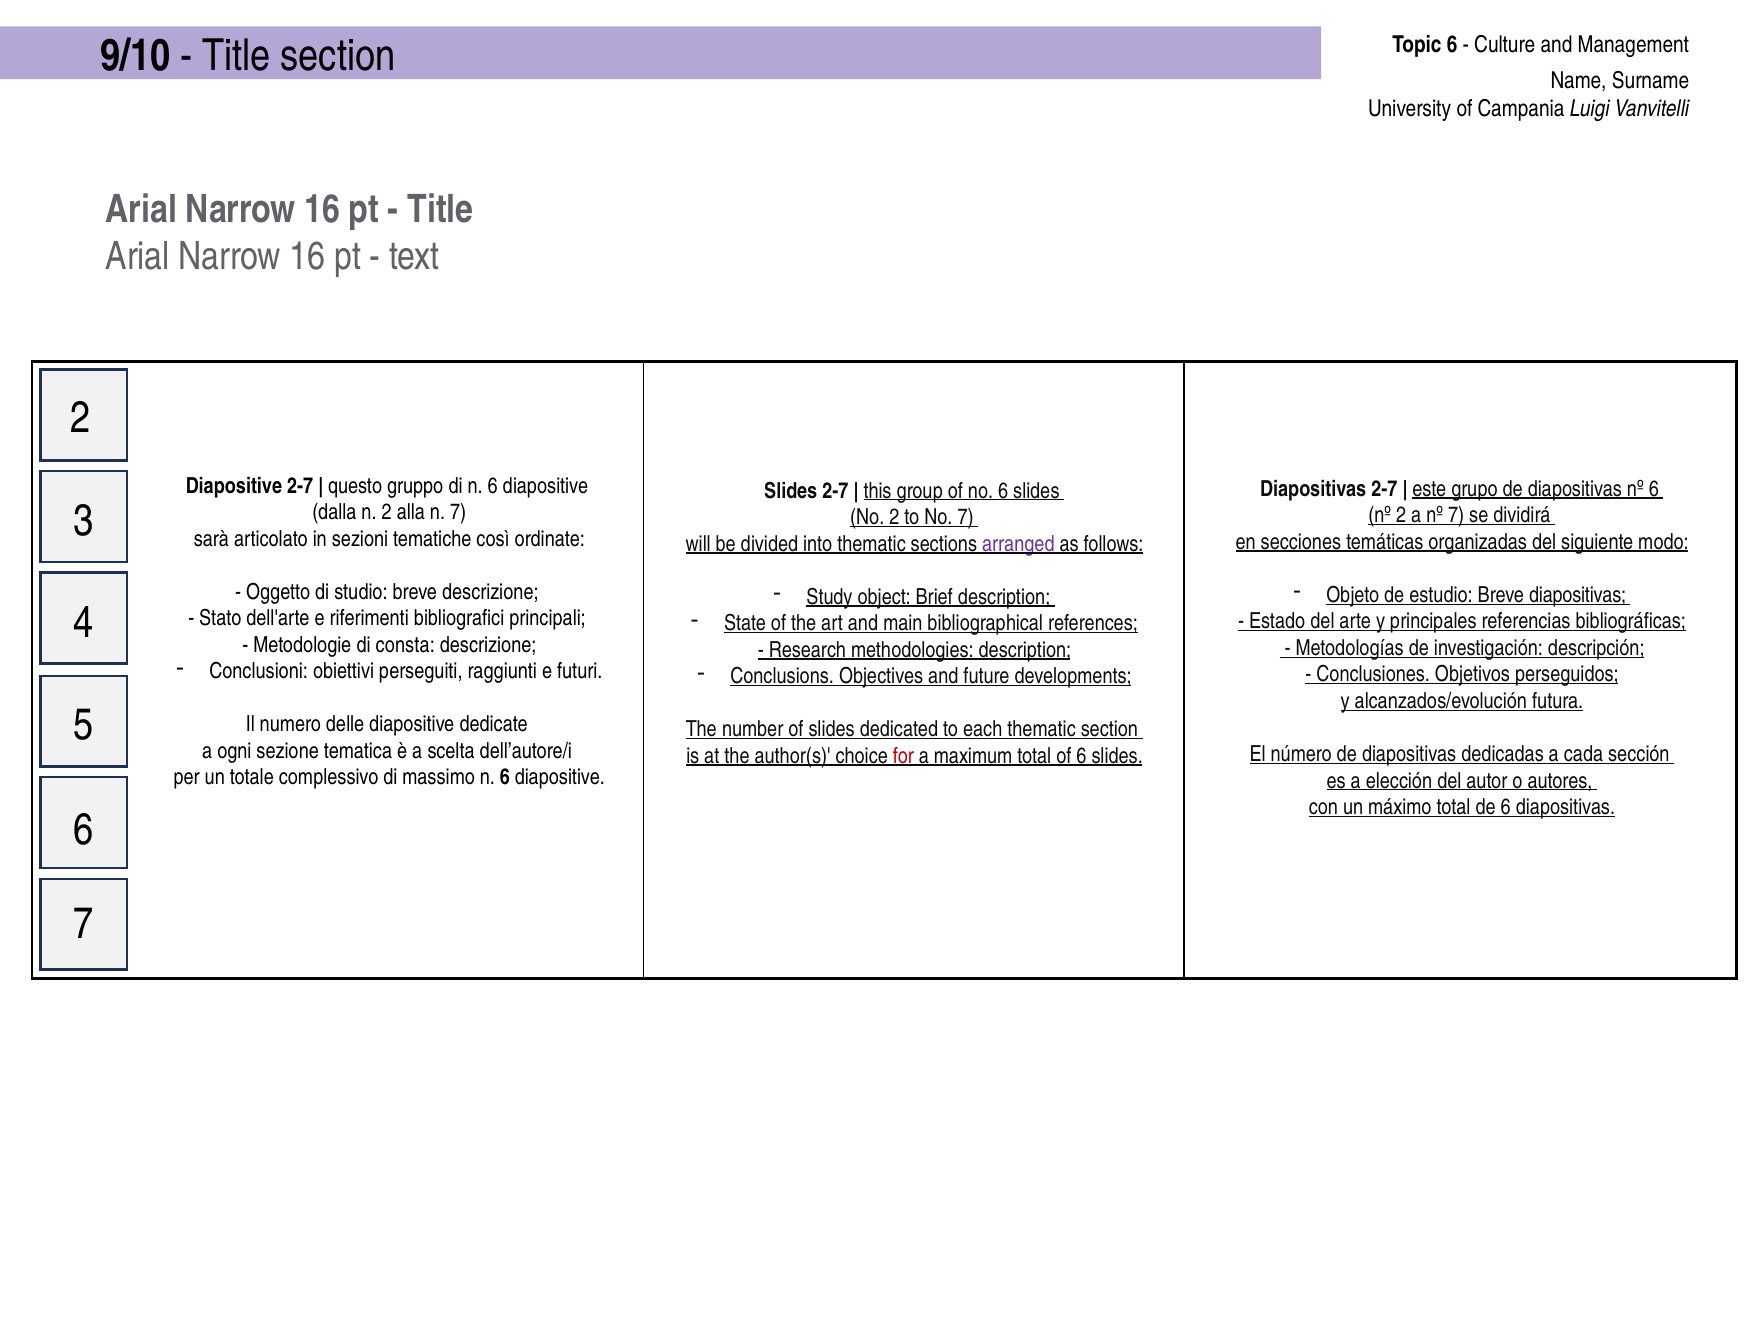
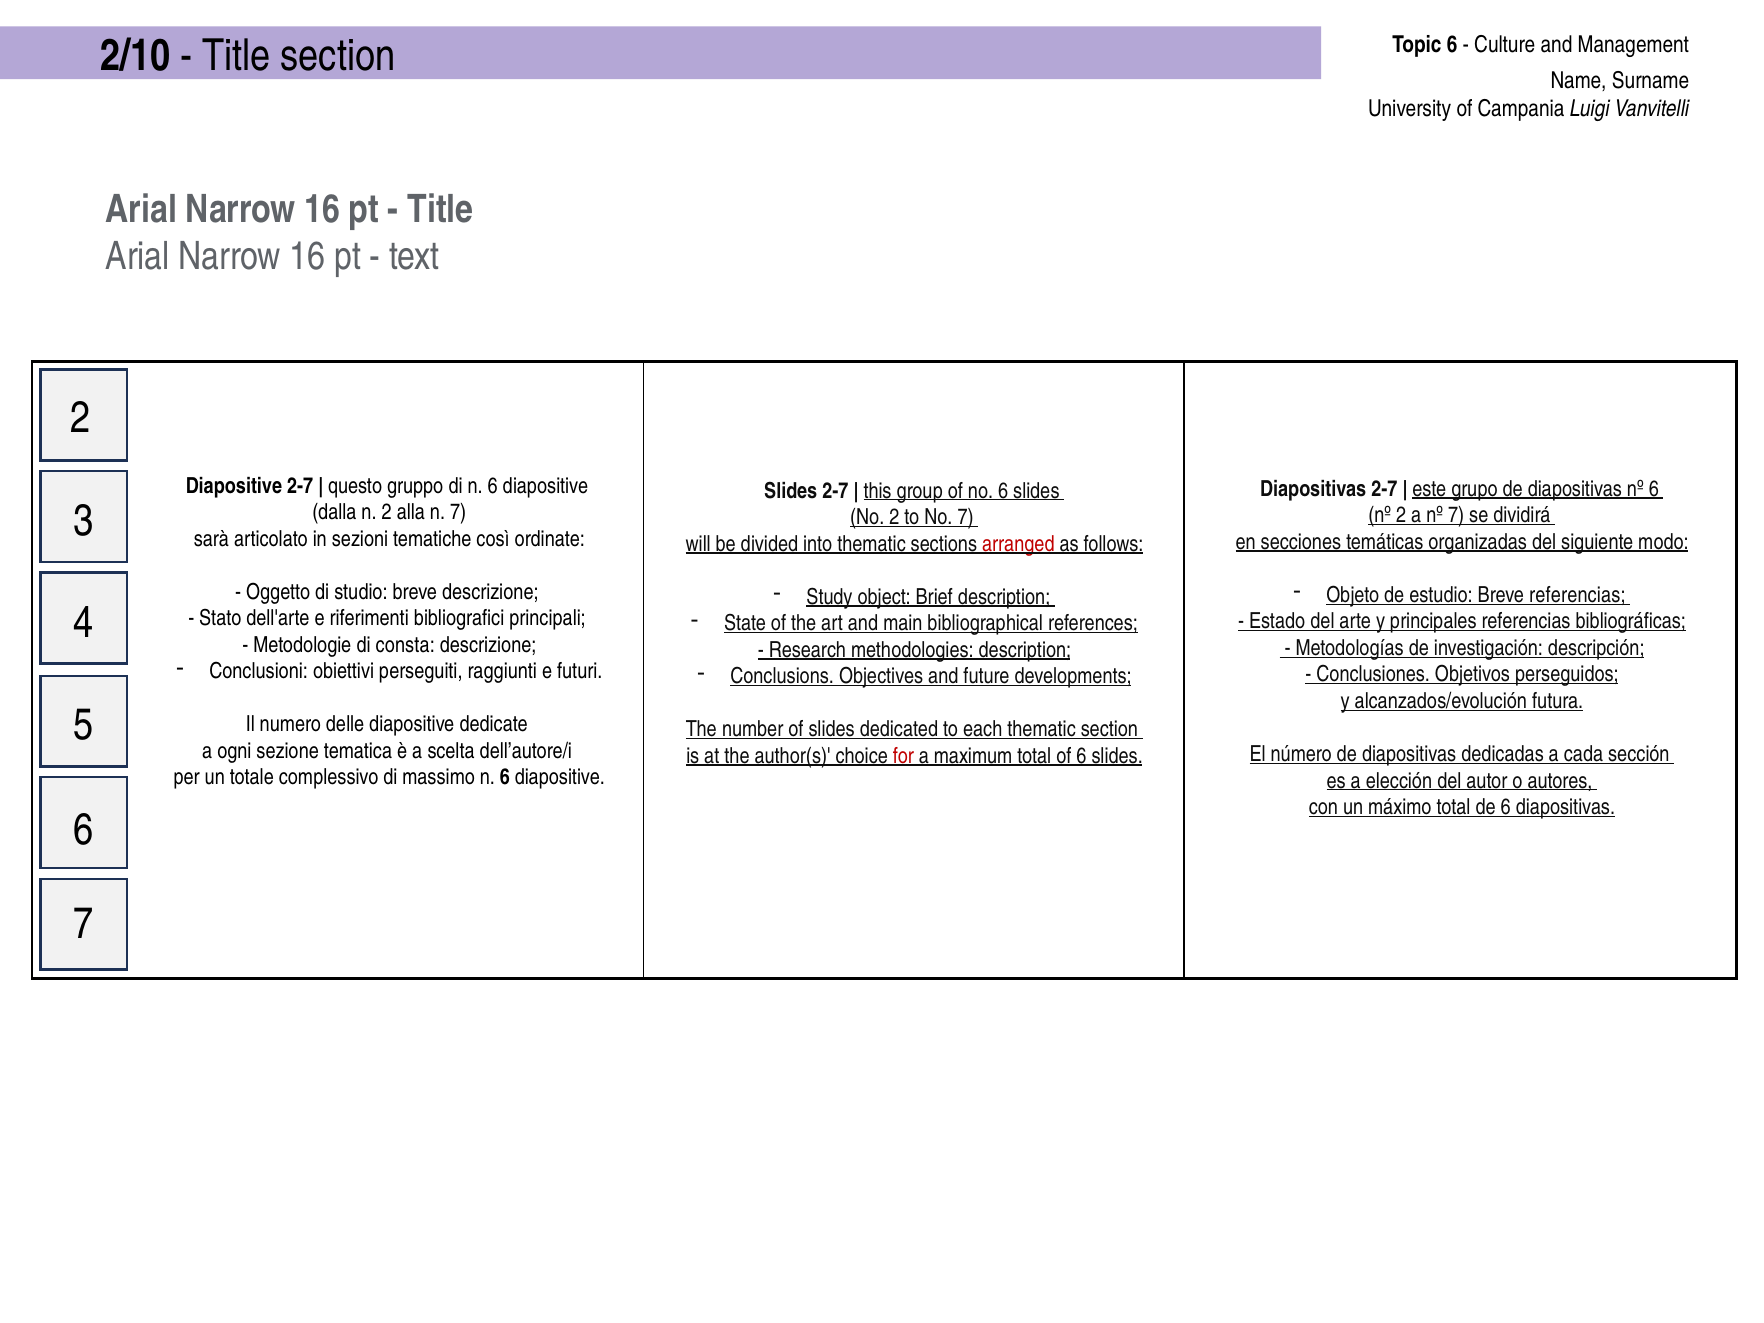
9/10: 9/10 -> 2/10 (135, 56)
arranged colour: purple -> red (1018, 544)
Breve diapositivas: diapositivas -> referencias (1577, 595)
